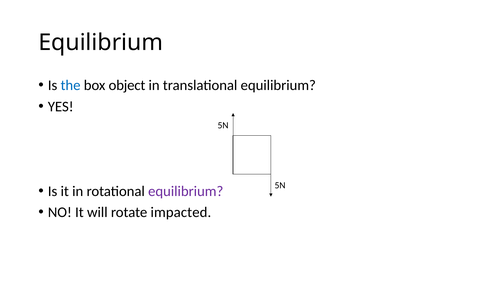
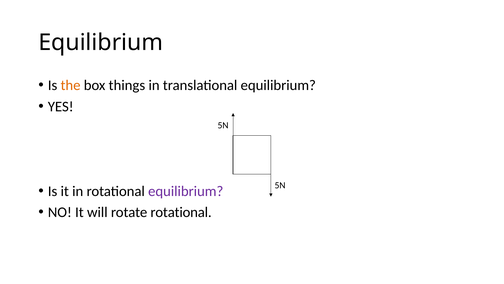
the colour: blue -> orange (71, 85)
object: object -> things (127, 85)
rotate impacted: impacted -> rotational (181, 212)
